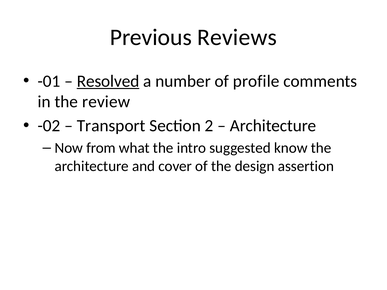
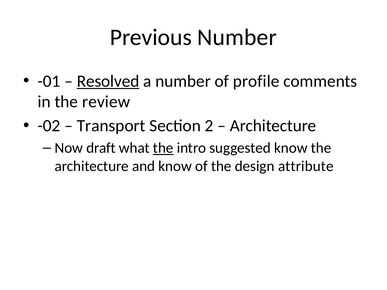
Previous Reviews: Reviews -> Number (237, 37)
from: from -> draft (101, 148)
the underline: none -> present (163, 148)
and cover: cover -> know (175, 166)
assertion: assertion -> attribute (306, 166)
